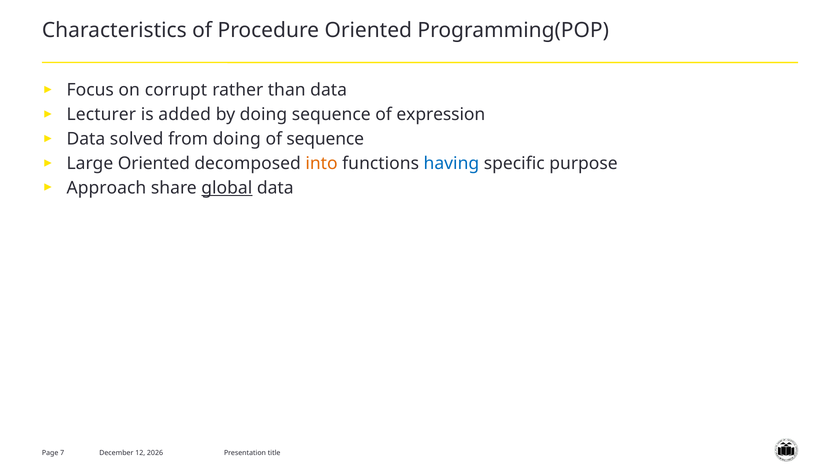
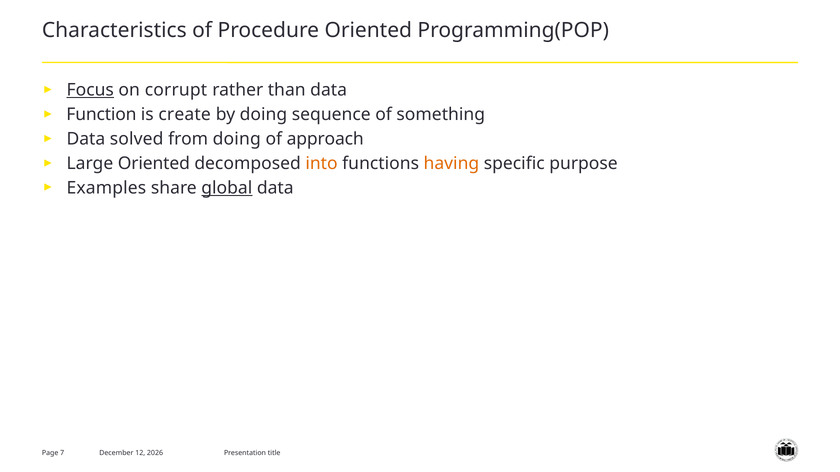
Focus underline: none -> present (90, 90)
Lecturer: Lecturer -> Function (101, 115)
added: added -> create (185, 115)
expression: expression -> something (441, 115)
of sequence: sequence -> approach (325, 139)
having colour: blue -> orange (451, 164)
Approach: Approach -> Examples (106, 188)
